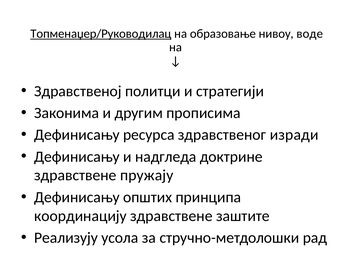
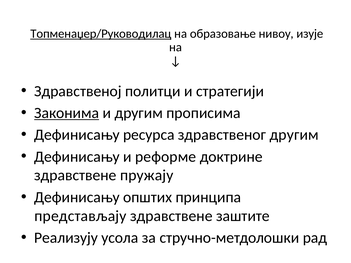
воде: воде -> изује (310, 34)
Законима underline: none -> present (67, 113)
здравственог изради: изради -> другим (294, 135)
надгледа: надгледа -> реформе (166, 157)
координацију: координацију -> представљају (80, 216)
